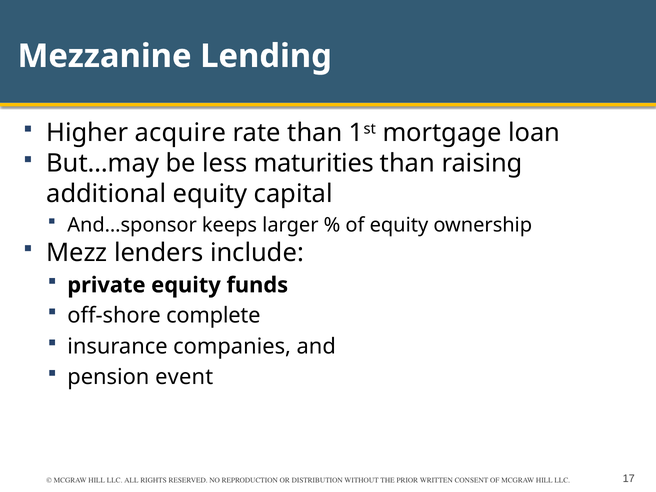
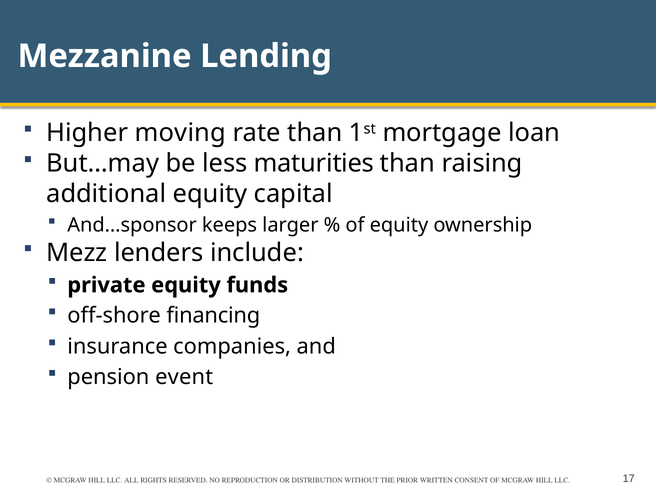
acquire: acquire -> moving (180, 133)
complete: complete -> financing (213, 316)
